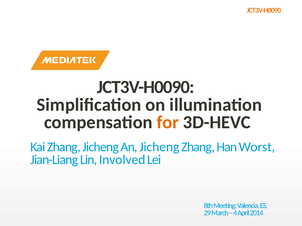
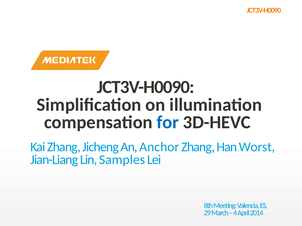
for colour: orange -> blue (168, 123)
An Jicheng: Jicheng -> Anchor (159, 147)
Involved: Involved -> Samples (122, 160)
